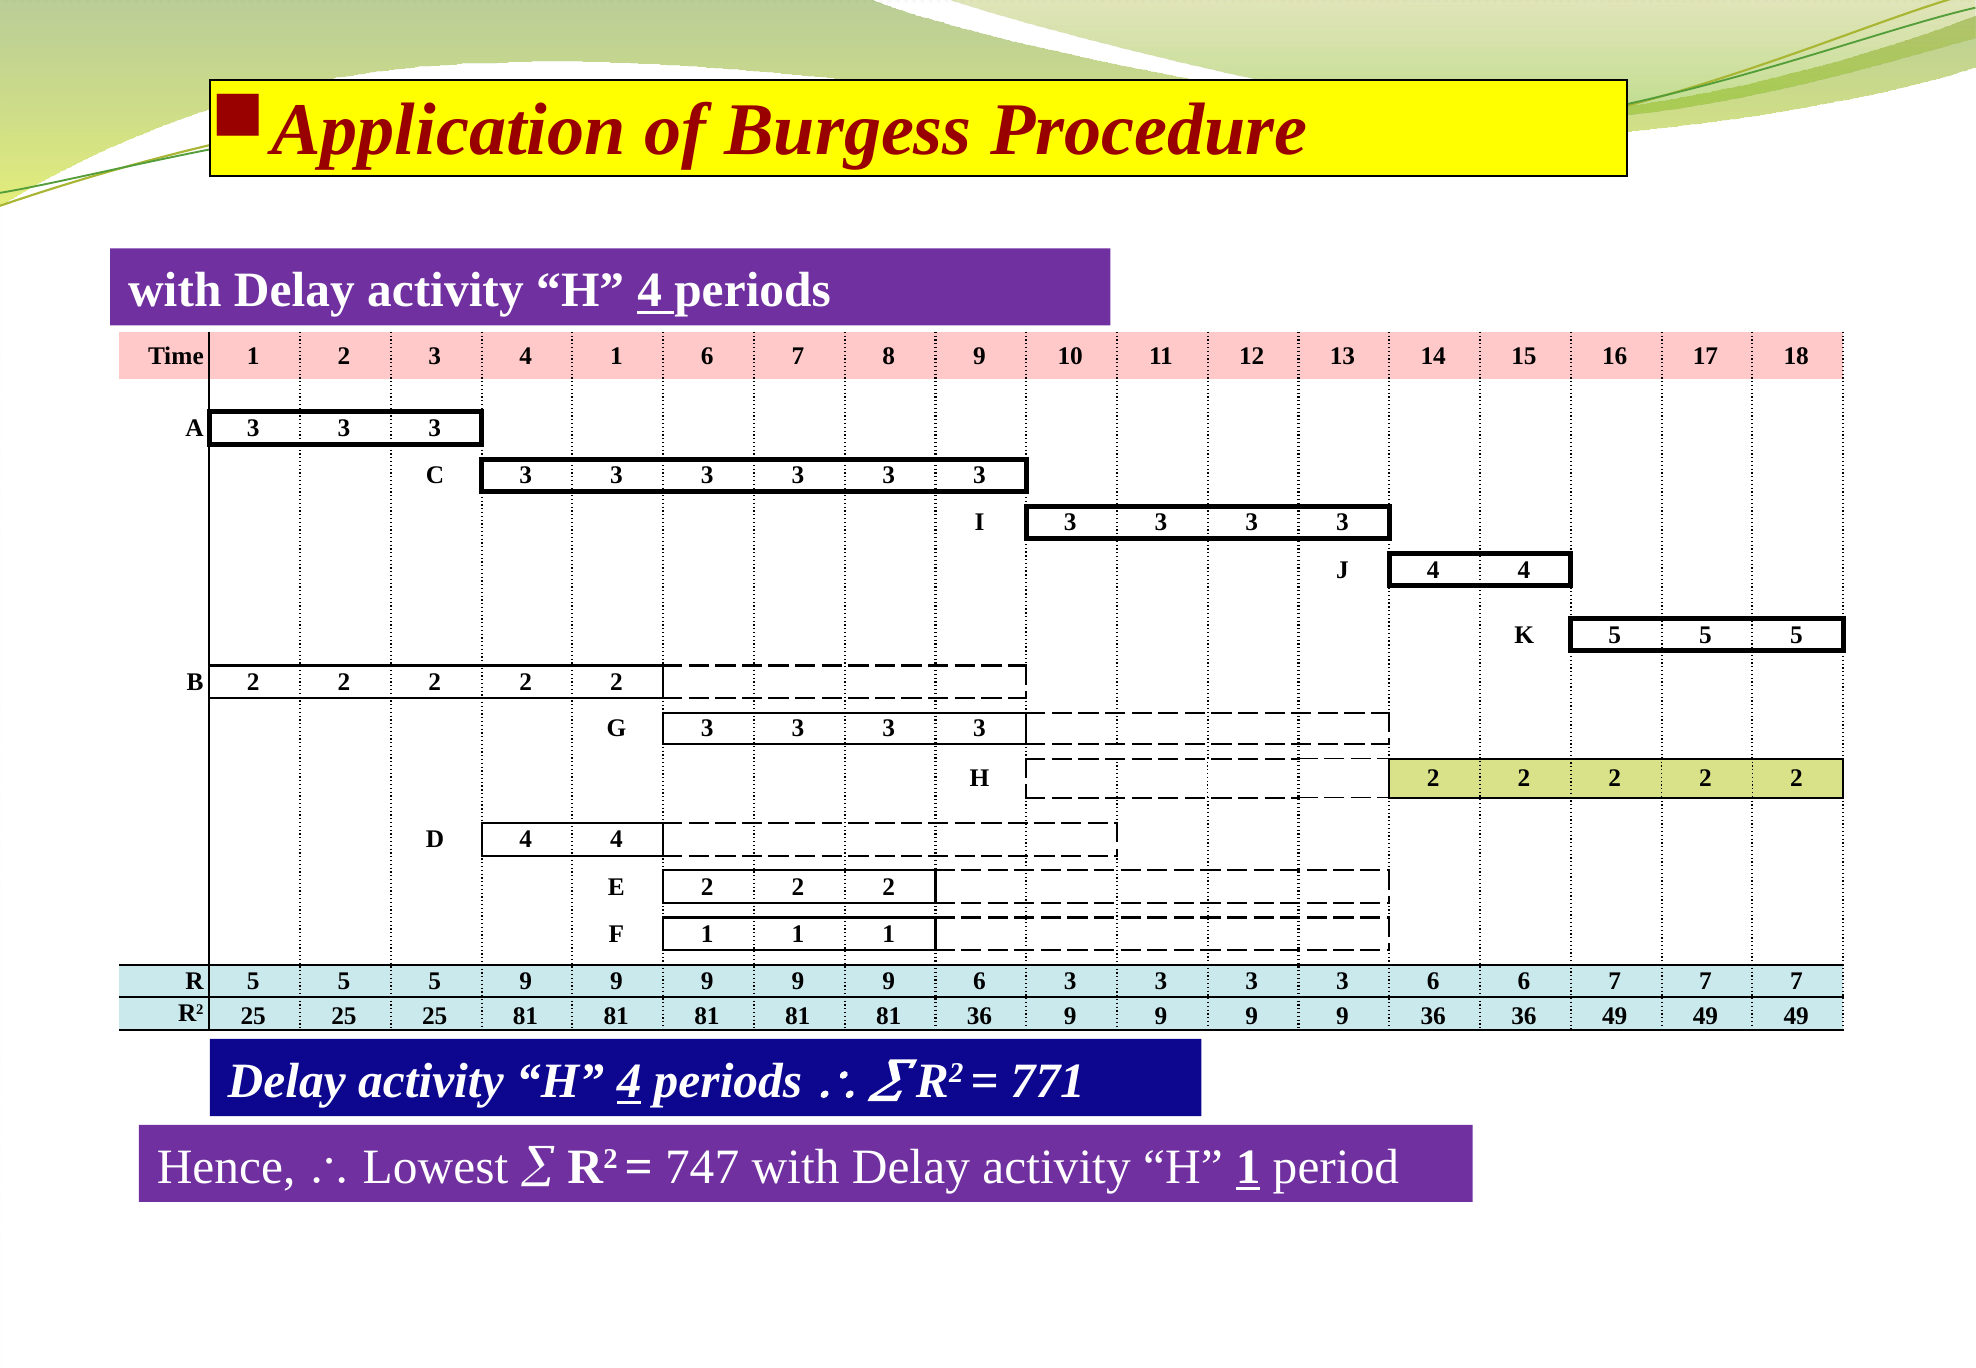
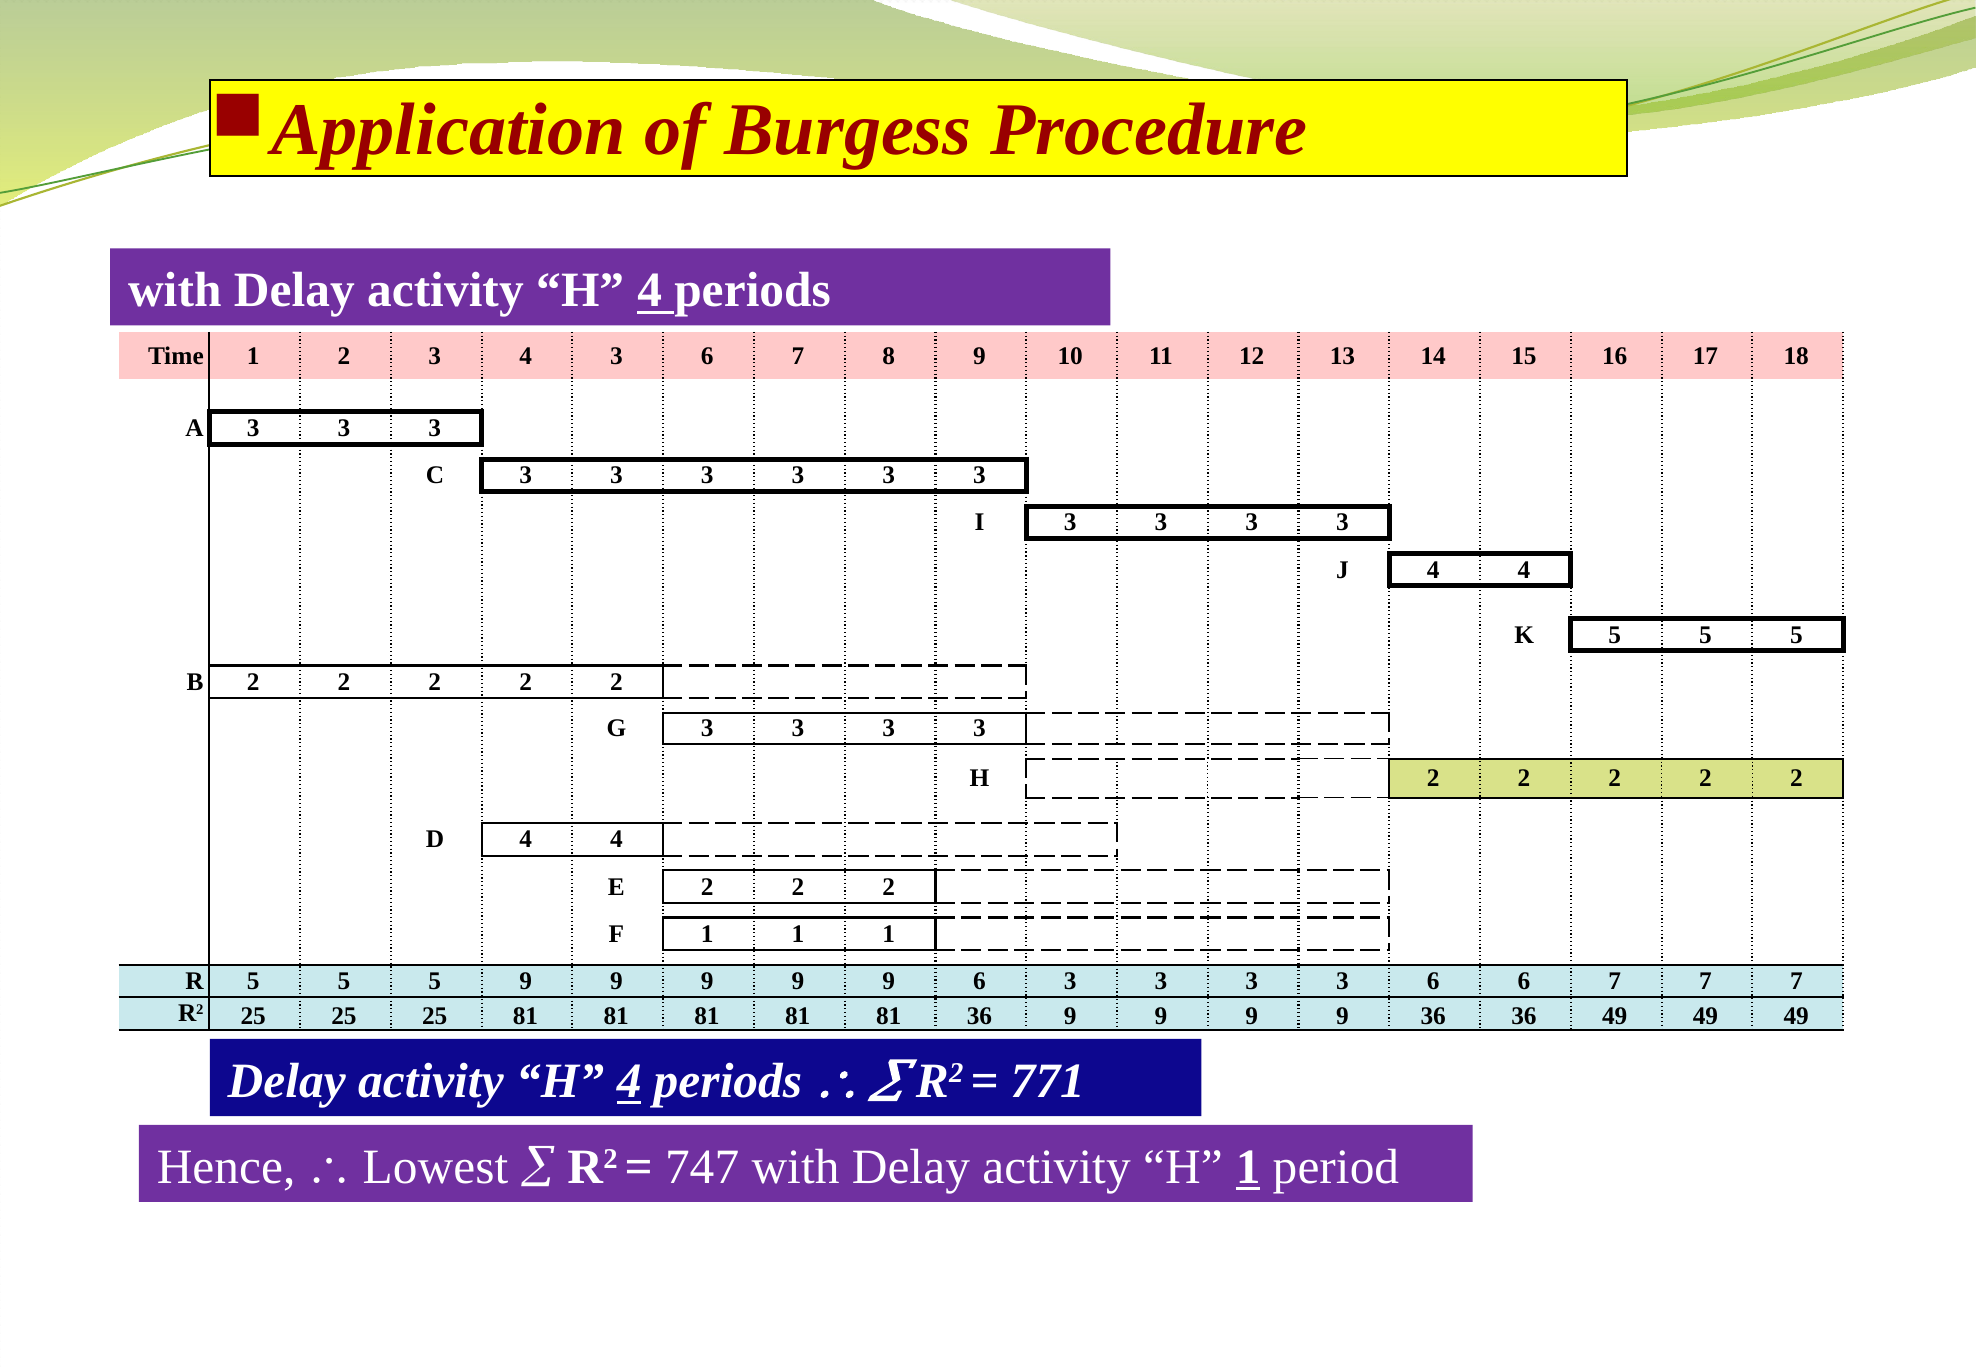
4 1: 1 -> 3 (616, 356)
